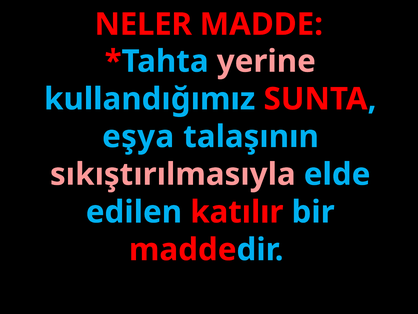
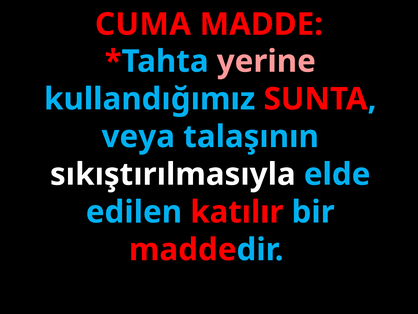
NELER: NELER -> CUMA (143, 24)
eşya: eşya -> veya (138, 137)
sıkıştırılmasıyla colour: pink -> white (173, 174)
